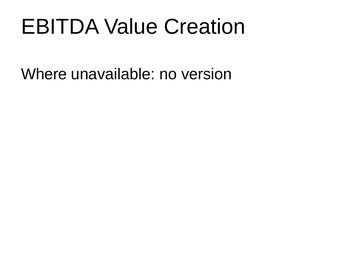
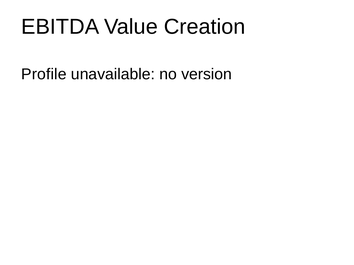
Where: Where -> Profile (44, 74)
